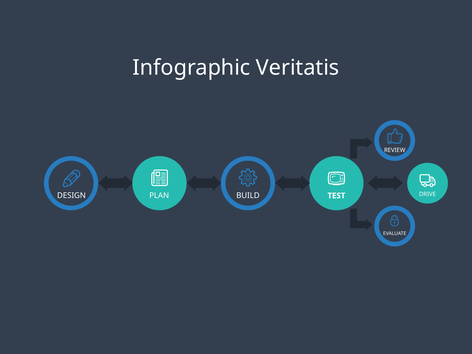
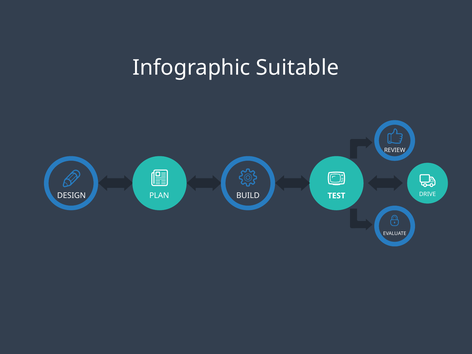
Veritatis: Veritatis -> Suitable (298, 68)
